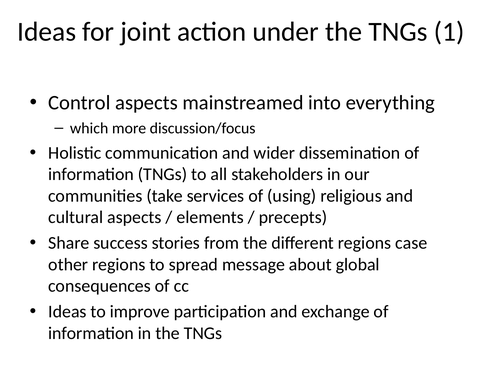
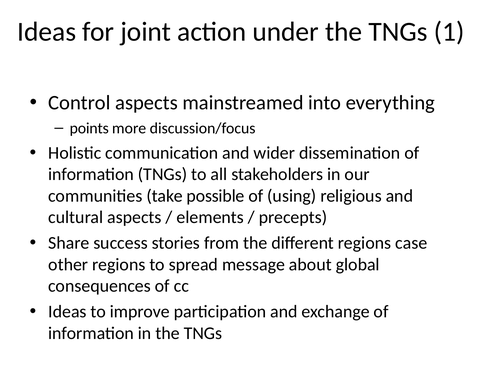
which: which -> points (89, 128)
services: services -> possible (216, 196)
